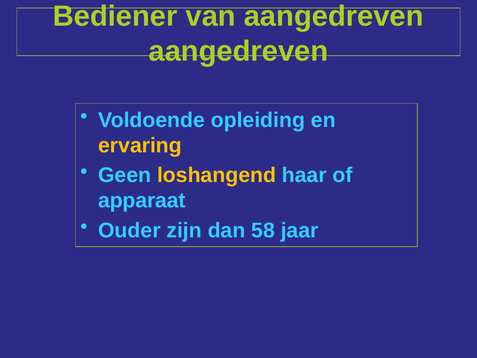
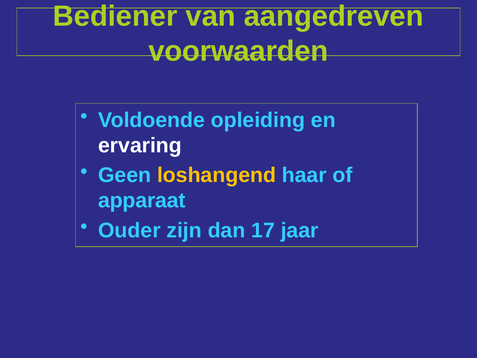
aangedreven: aangedreven -> voorwaarden (238, 51)
ervaring colour: yellow -> white (140, 145)
58: 58 -> 17 (263, 230)
